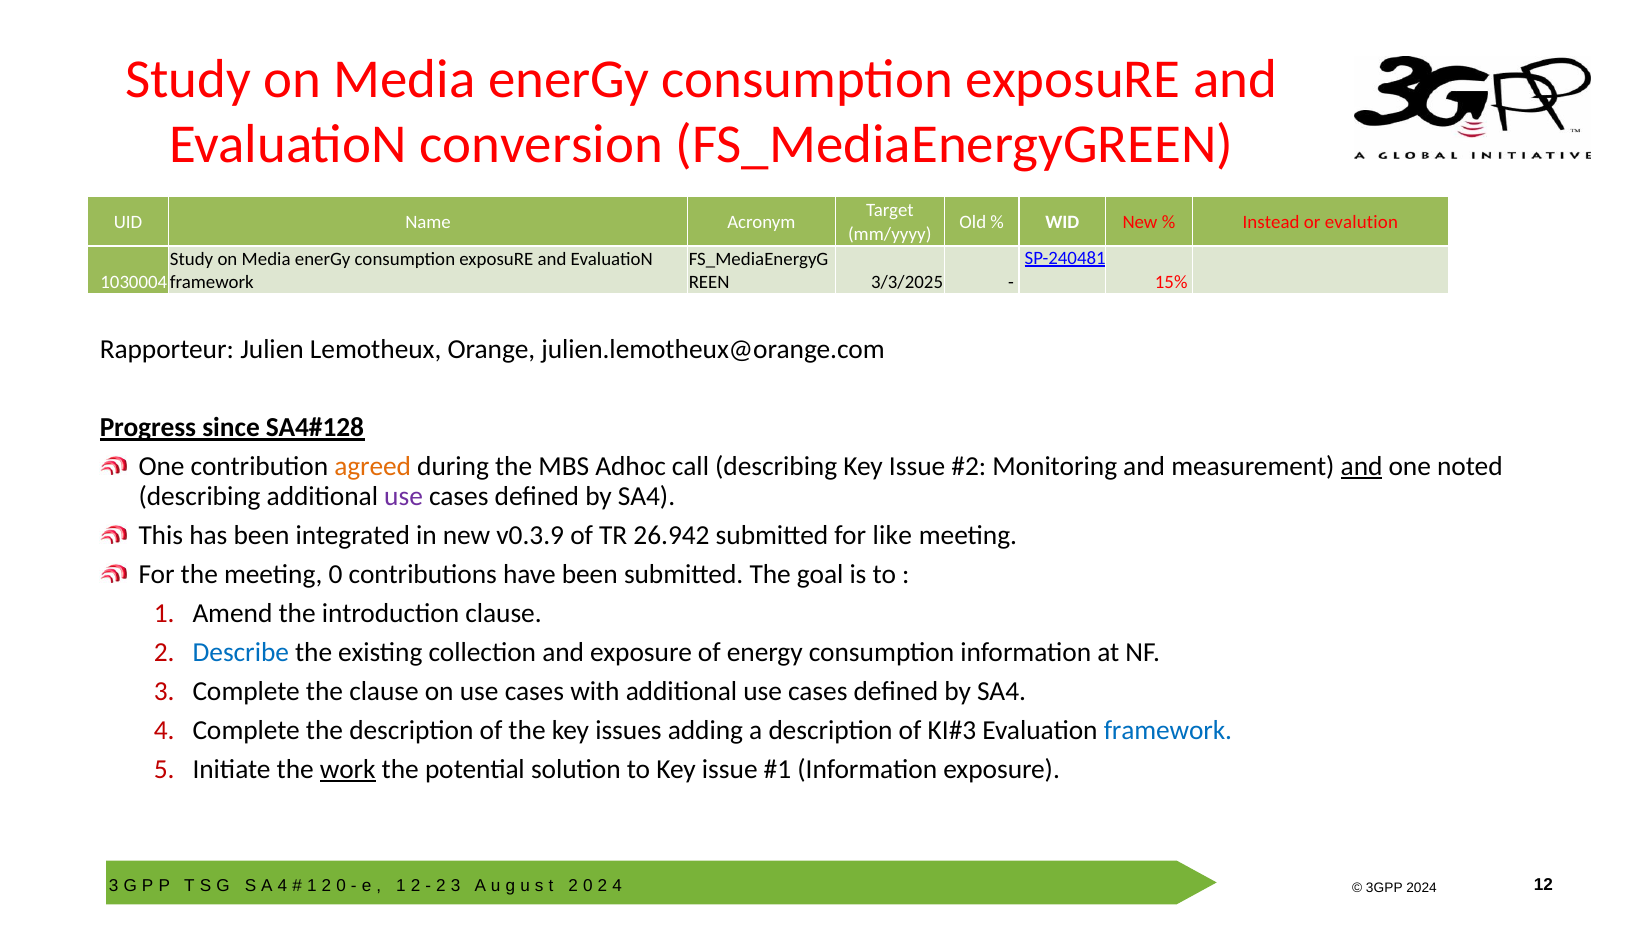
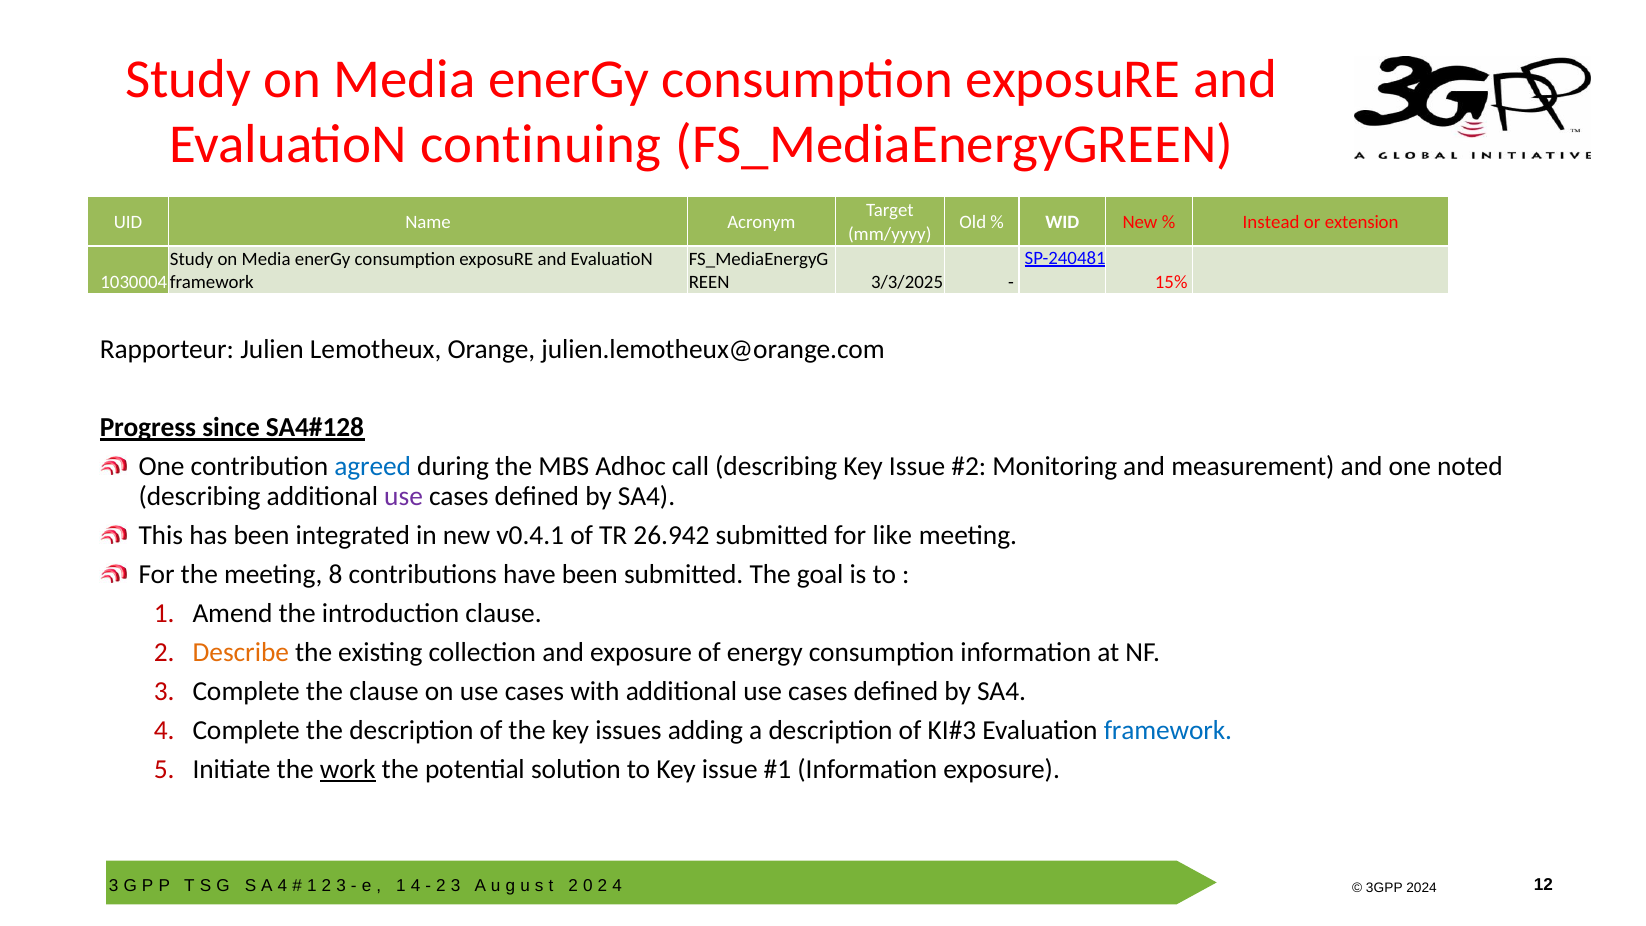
conversion: conversion -> continuing (541, 145)
evalution: evalution -> extension (1362, 222)
agreed colour: orange -> blue (373, 466)
and underline: present -> none (1362, 466)
v0.3.9: v0.3.9 -> v0.4.1 (530, 536)
meeting 0: 0 -> 8 (336, 575)
Describe colour: blue -> orange (241, 652)
1 2 0: 0 -> 3 (341, 885)
2: 2 -> 4 (416, 885)
